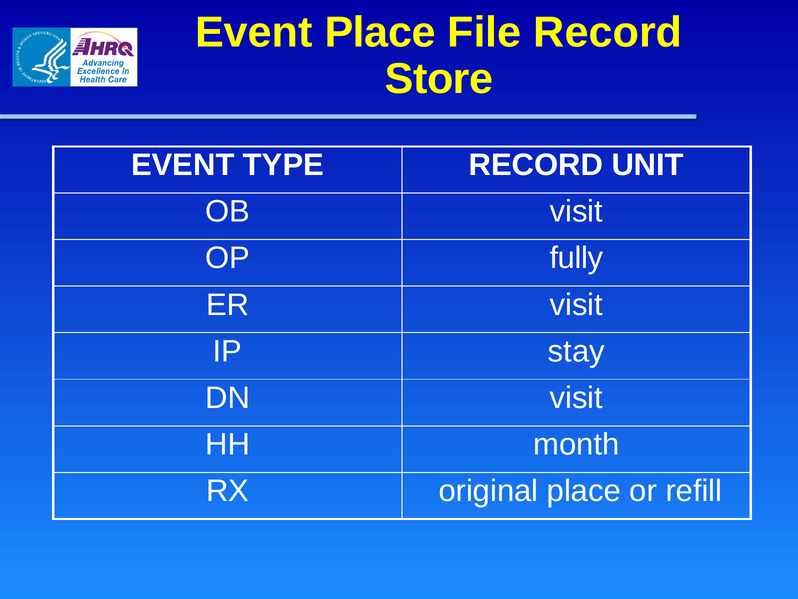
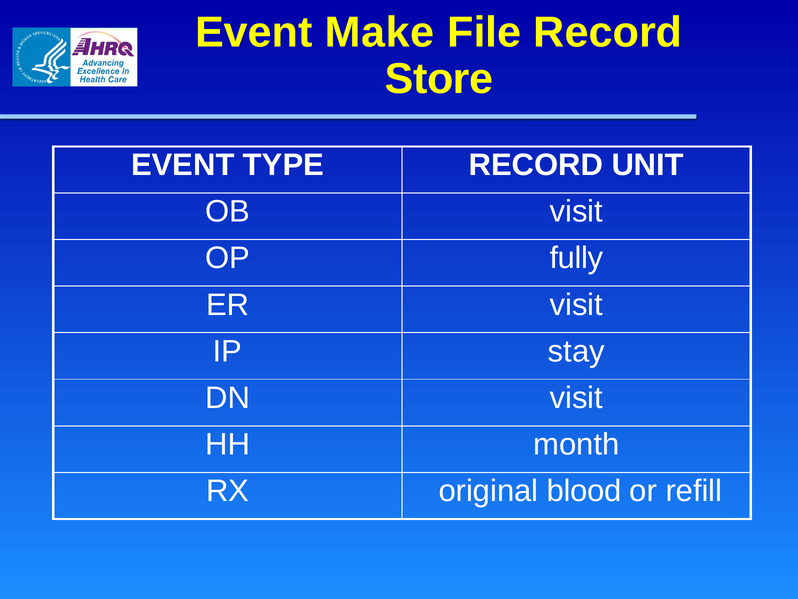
Event Place: Place -> Make (380, 32)
original place: place -> blood (584, 491)
